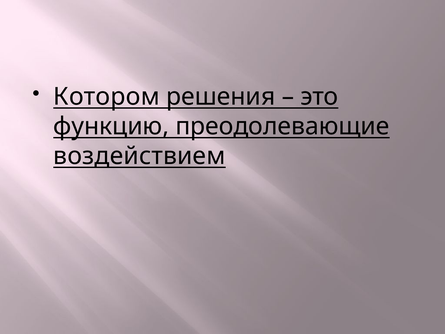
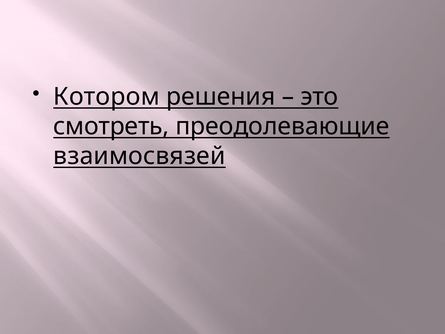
функцию: функцию -> смотреть (111, 126)
воздействием: воздействием -> взаимосвязей (139, 156)
